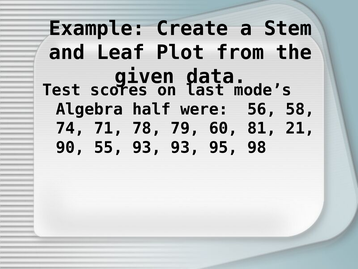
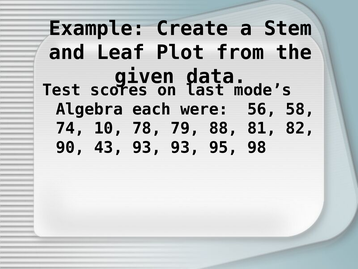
half: half -> each (152, 109)
71: 71 -> 10 (108, 128)
60: 60 -> 88 (223, 128)
21: 21 -> 82 (300, 128)
55: 55 -> 43 (108, 147)
